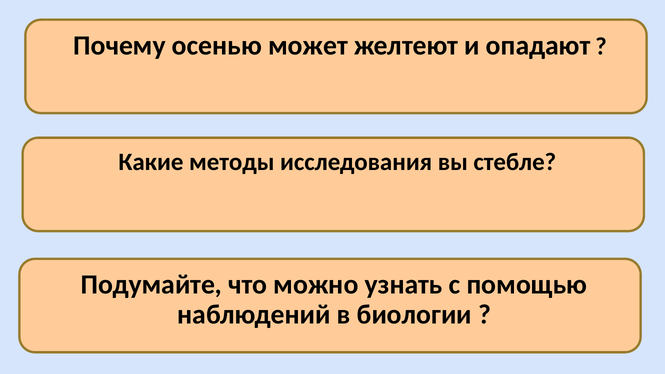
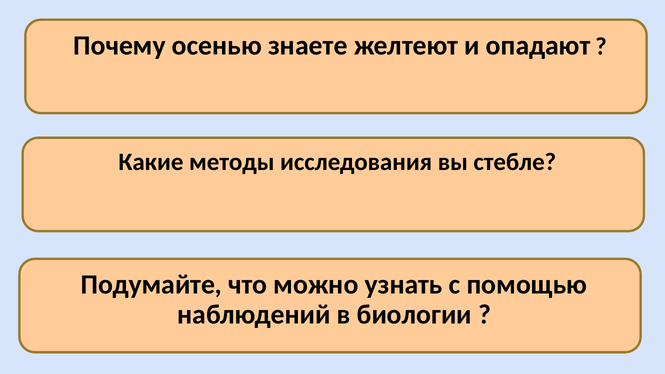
может: может -> знаете (308, 46)
